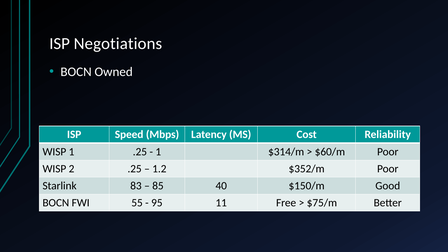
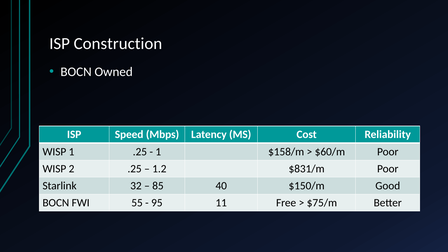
Negotiations: Negotiations -> Construction (118, 44)
$314/m: $314/m -> $158/m (286, 152)
$352/m: $352/m -> $831/m (307, 169)
83: 83 -> 32 (136, 186)
